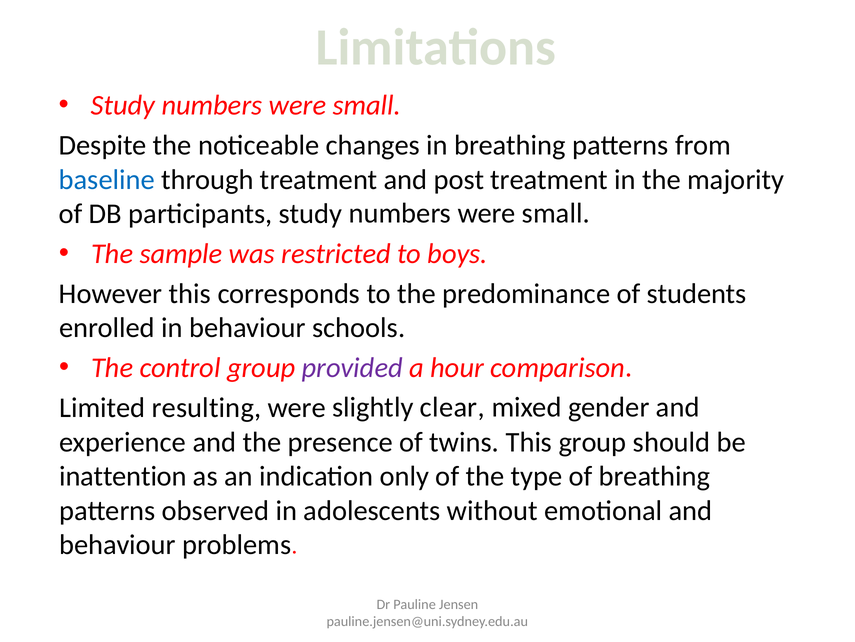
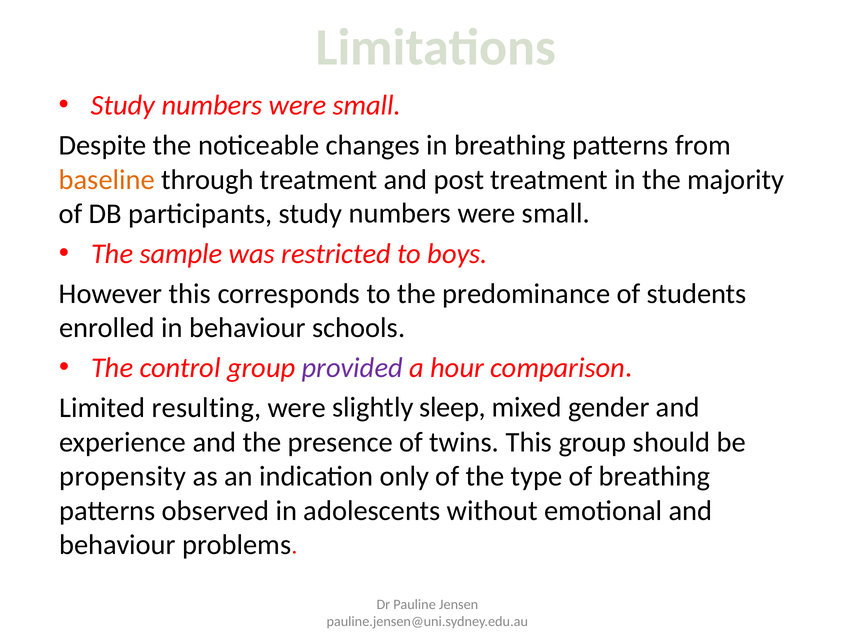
baseline colour: blue -> orange (107, 179)
clear: clear -> sleep (453, 407)
inattention: inattention -> propensity (123, 476)
